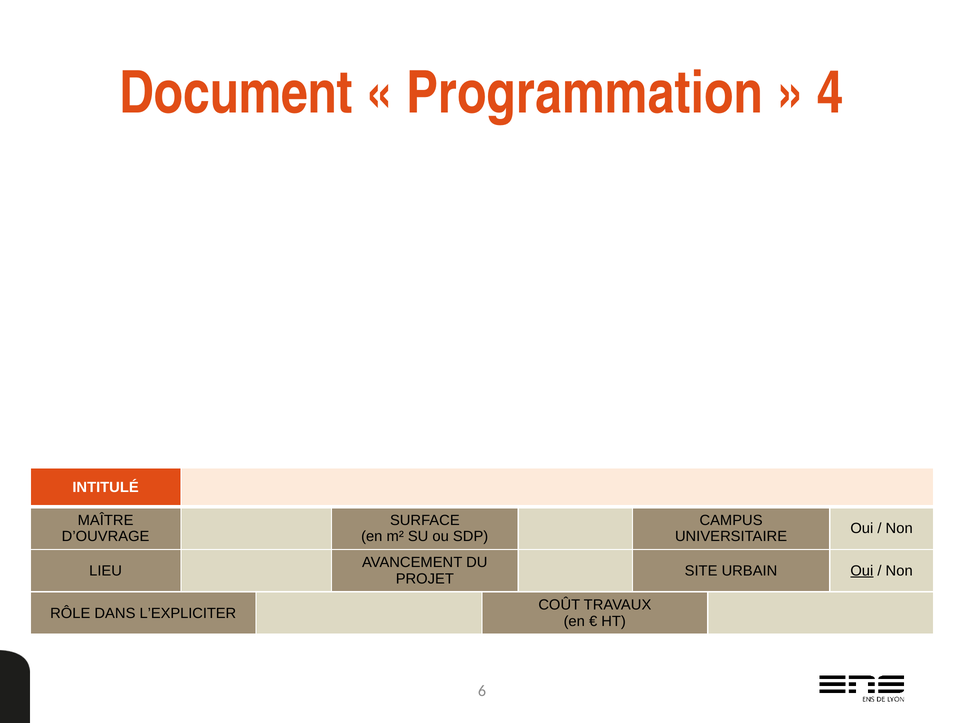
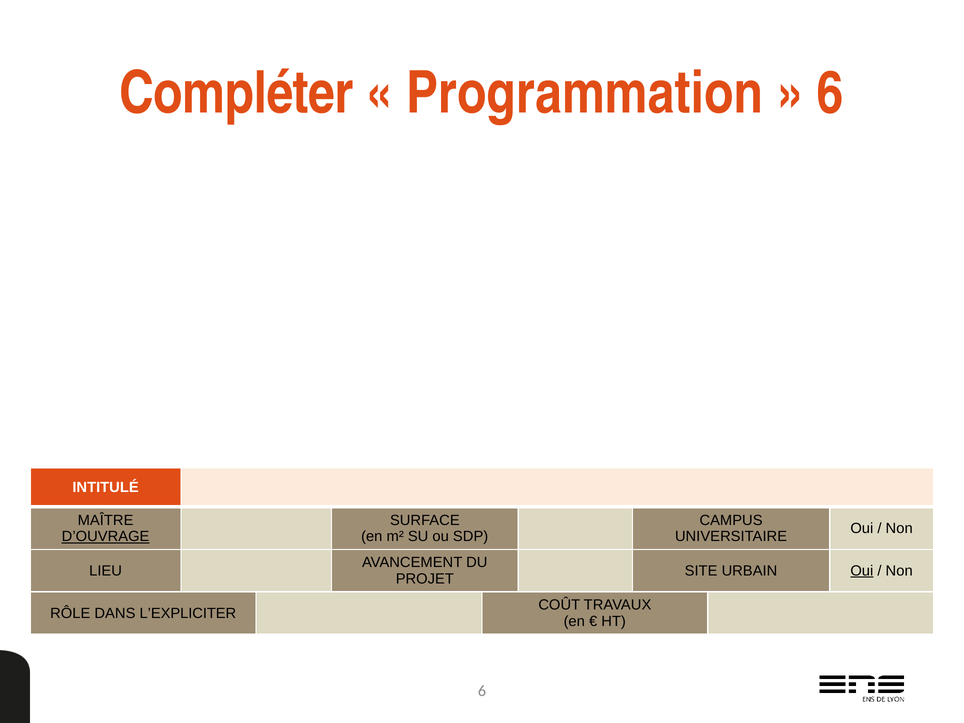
Document: Document -> Compléter (236, 93)
4: 4 -> 6 (830, 93)
D’OUVRAGE underline: none -> present (106, 537)
